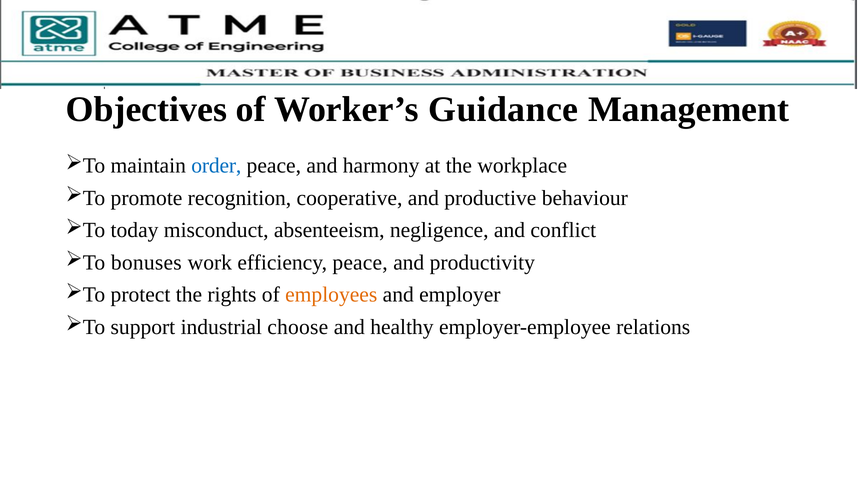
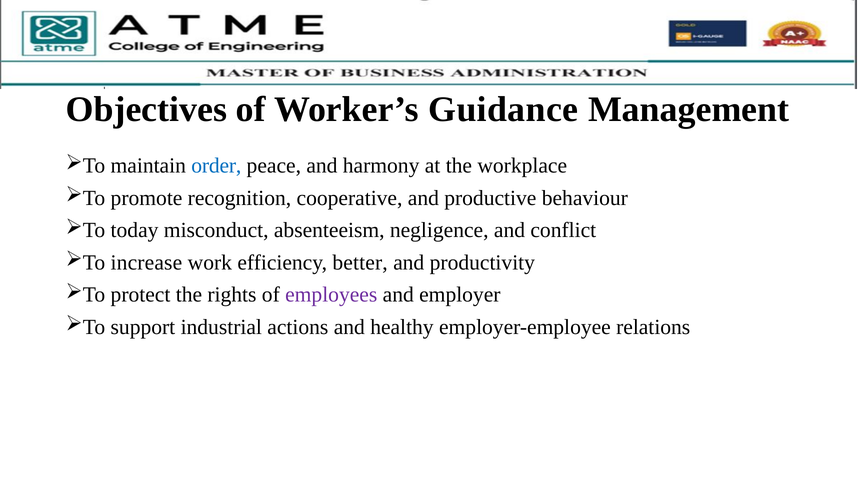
bonuses: bonuses -> increase (146, 262)
efficiency peace: peace -> better (360, 262)
employees colour: orange -> purple (331, 295)
choose: choose -> actions (298, 327)
